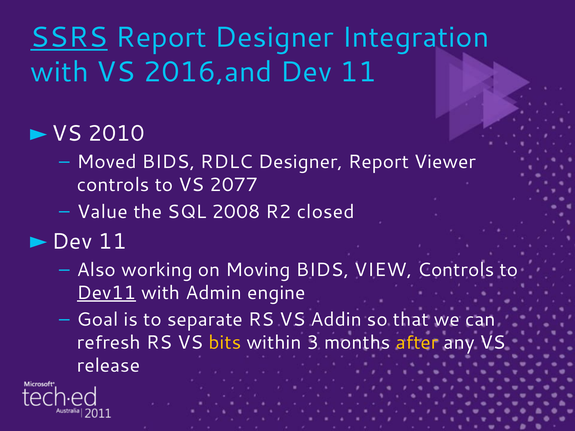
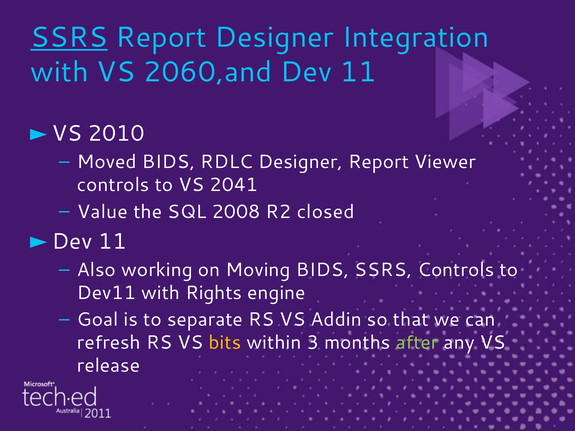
2016,and: 2016,and -> 2060,and (208, 72)
2077: 2077 -> 2041 (234, 185)
BIDS VIEW: VIEW -> SSRS (383, 270)
Dev11 underline: present -> none (106, 293)
Admin: Admin -> Rights (214, 293)
after colour: yellow -> light green (417, 343)
